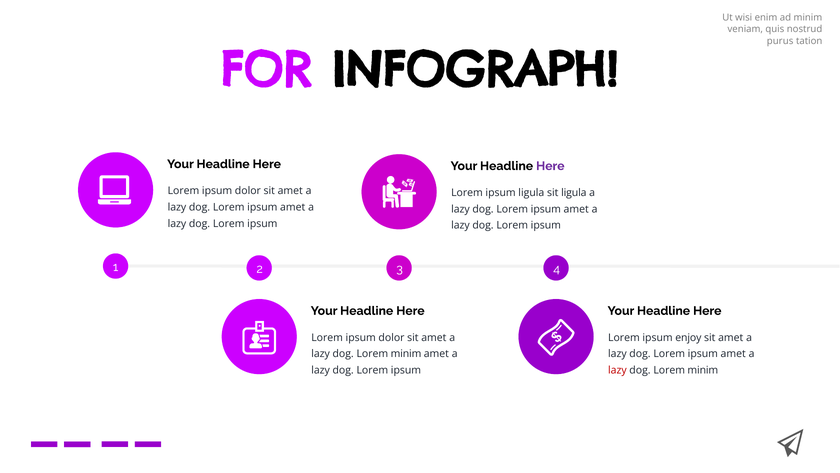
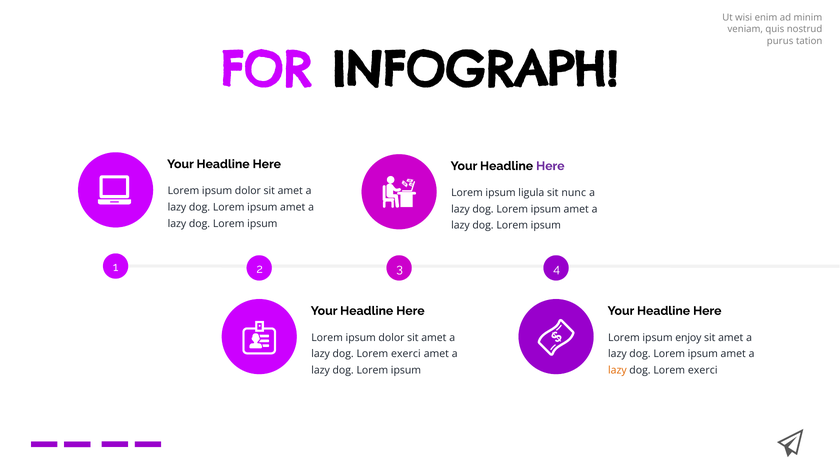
sit ligula: ligula -> nunc (574, 193)
minim: minim -> exerci (406, 354)
lazy colour: red -> orange (617, 370)
minim: minim -> exerci (703, 370)
